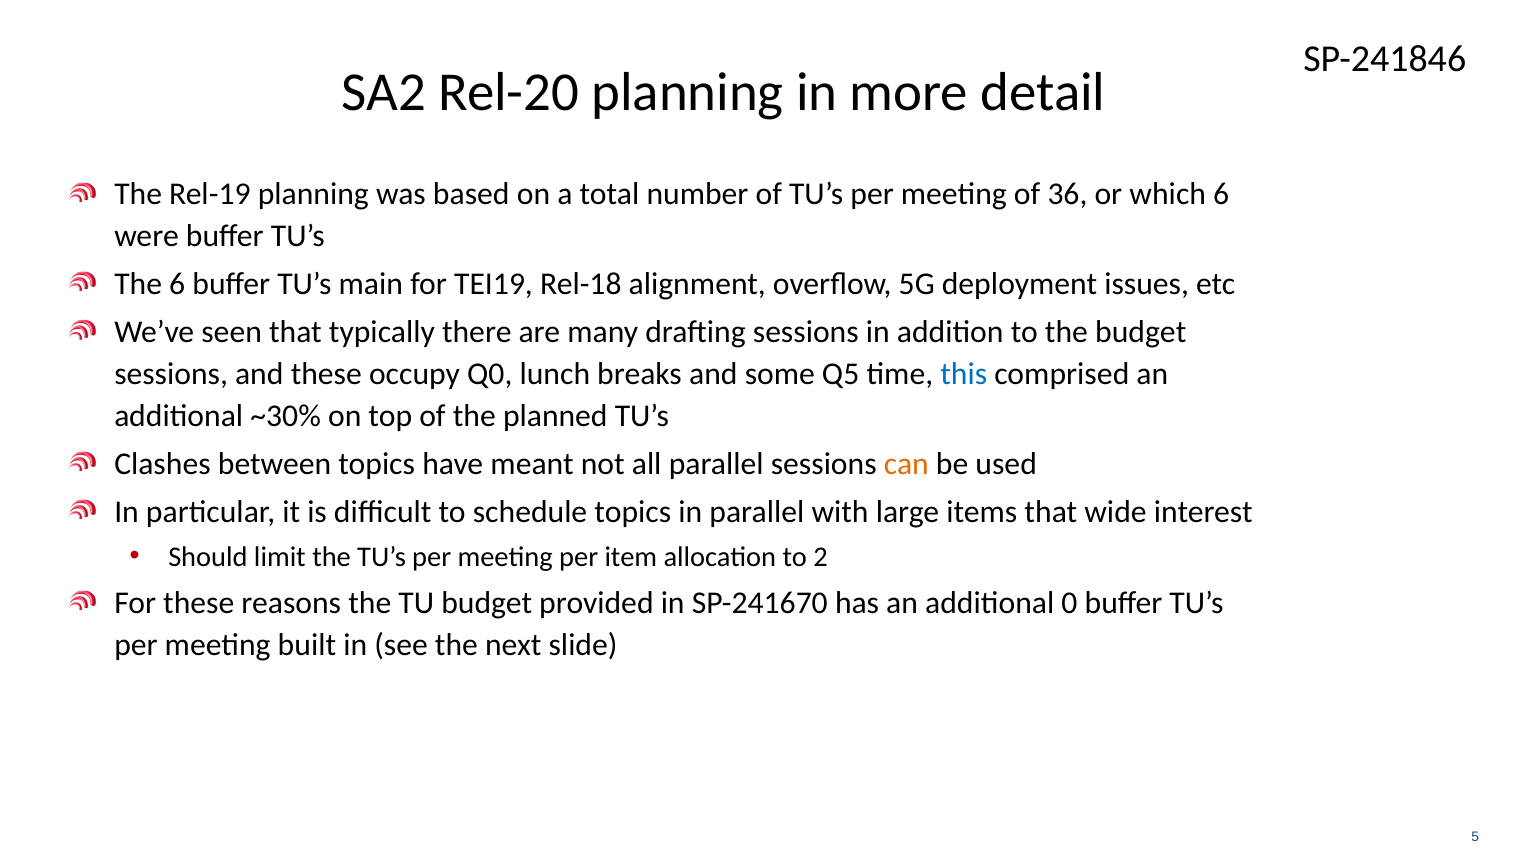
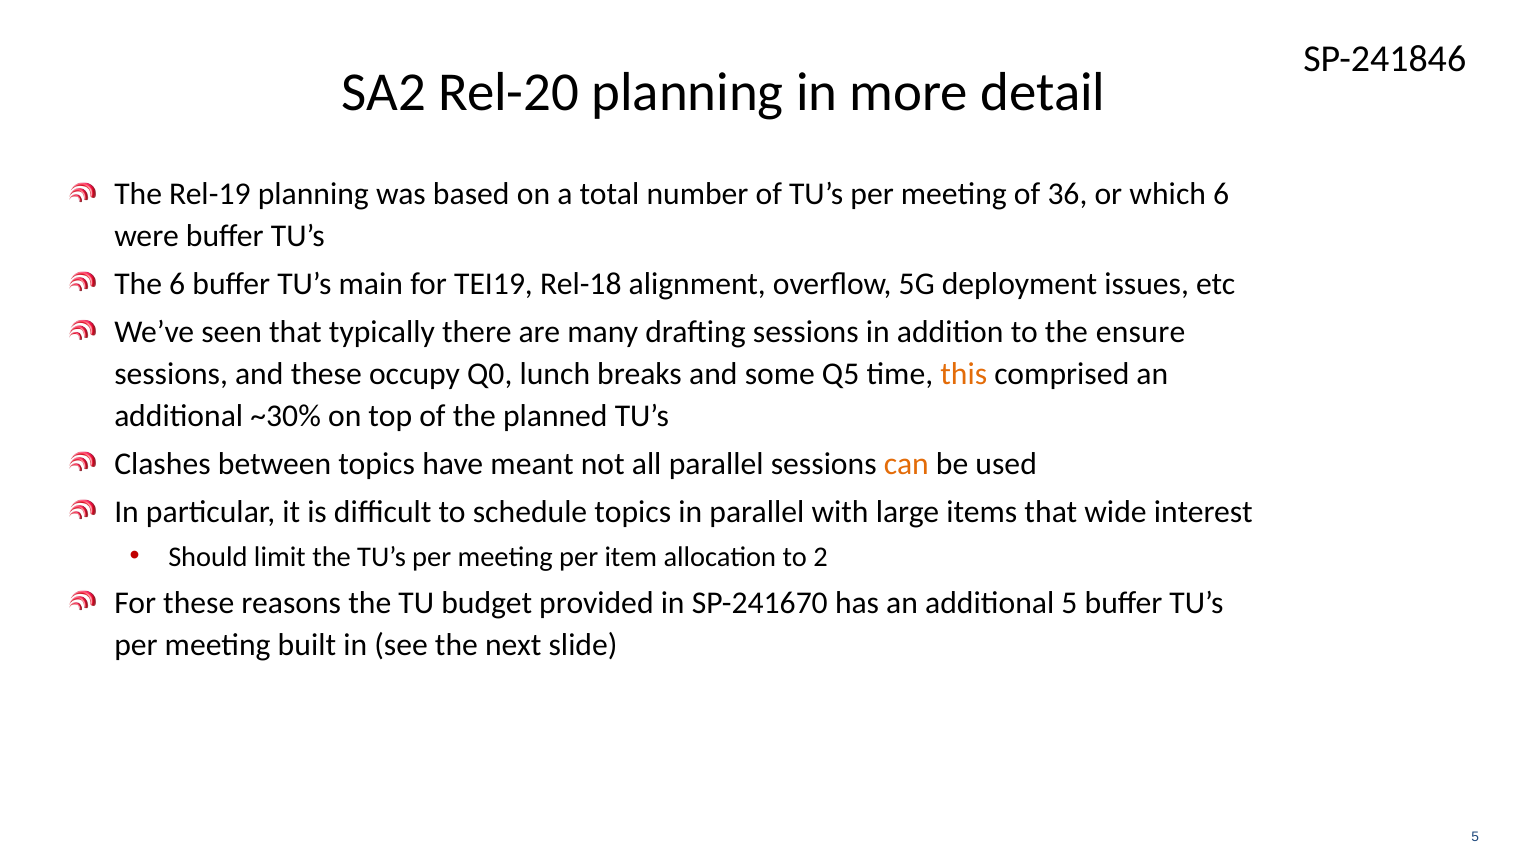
the budget: budget -> ensure (1141, 332)
this colour: blue -> orange (964, 374)
additional 0: 0 -> 5 (1069, 603)
